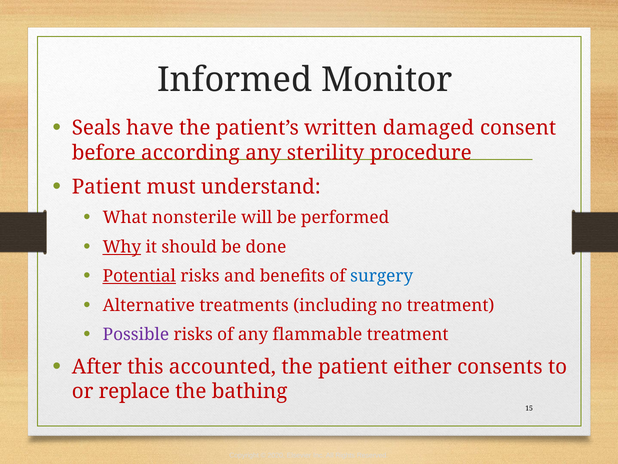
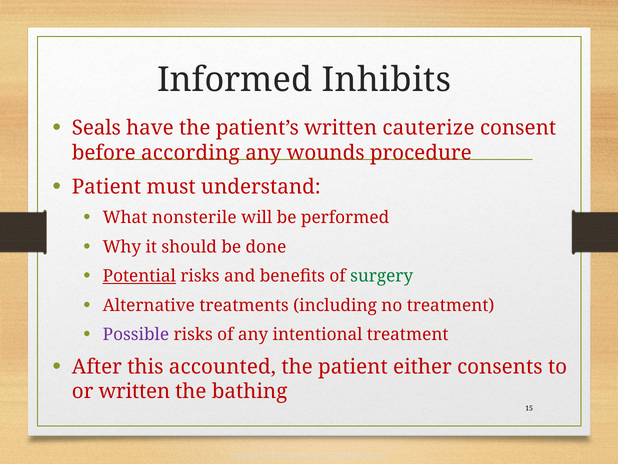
Monitor: Monitor -> Inhibits (387, 80)
damaged: damaged -> cauterize (428, 128)
sterility: sterility -> wounds (326, 153)
Why underline: present -> none (122, 247)
surgery colour: blue -> green (382, 276)
flammable: flammable -> intentional (318, 334)
or replace: replace -> written (134, 391)
